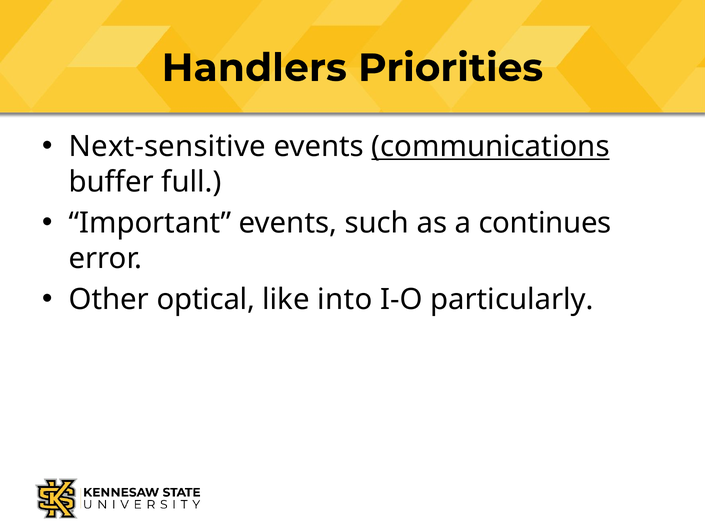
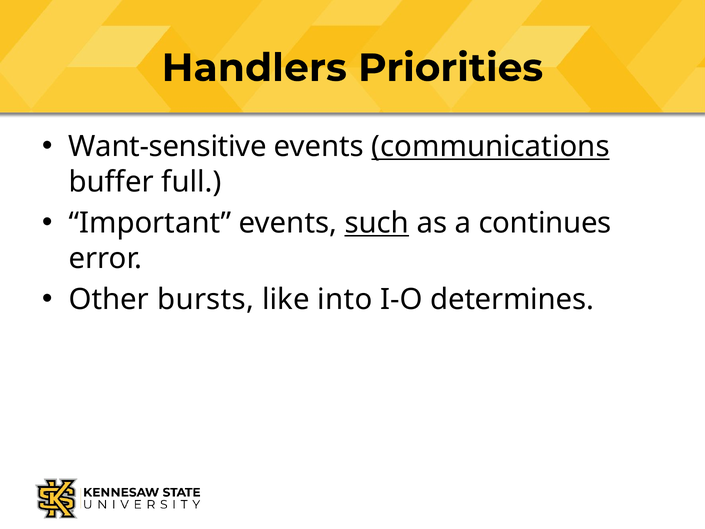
Next-sensitive: Next-sensitive -> Want-sensitive (168, 147)
such underline: none -> present (377, 223)
optical: optical -> bursts (206, 299)
particularly: particularly -> determines (512, 299)
